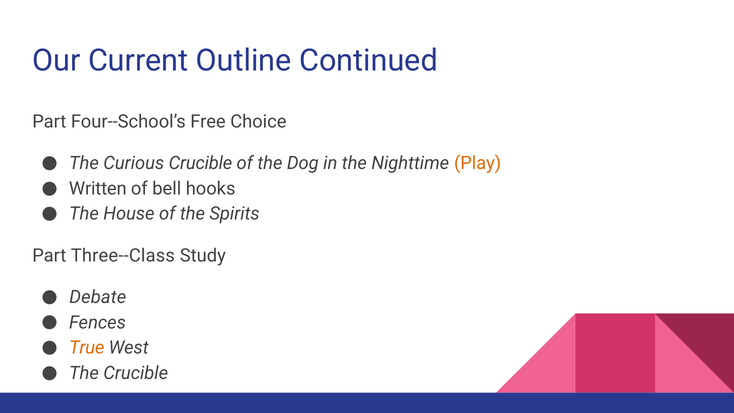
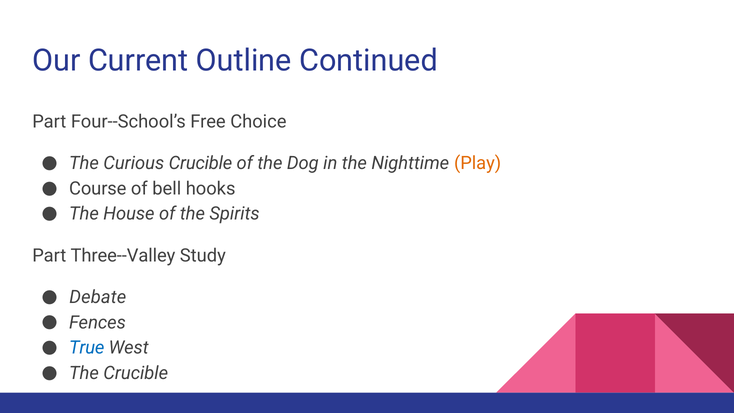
Written: Written -> Course (98, 189)
Three--Class: Three--Class -> Three--Valley (123, 255)
True colour: orange -> blue (87, 348)
